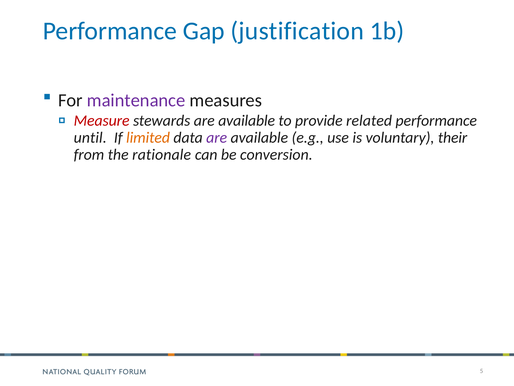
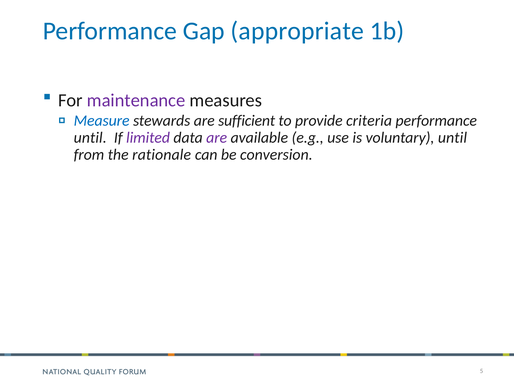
justification: justification -> appropriate (297, 31)
Measure colour: red -> blue (102, 121)
stewards are available: available -> sufficient (247, 121)
related: related -> criteria (369, 121)
limited colour: orange -> purple (148, 137)
voluntary their: their -> until (452, 137)
